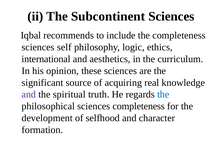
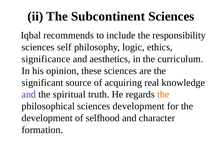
the completeness: completeness -> responsibility (179, 35)
international: international -> significance (46, 59)
the colour: blue -> orange (163, 95)
sciences completeness: completeness -> development (139, 107)
